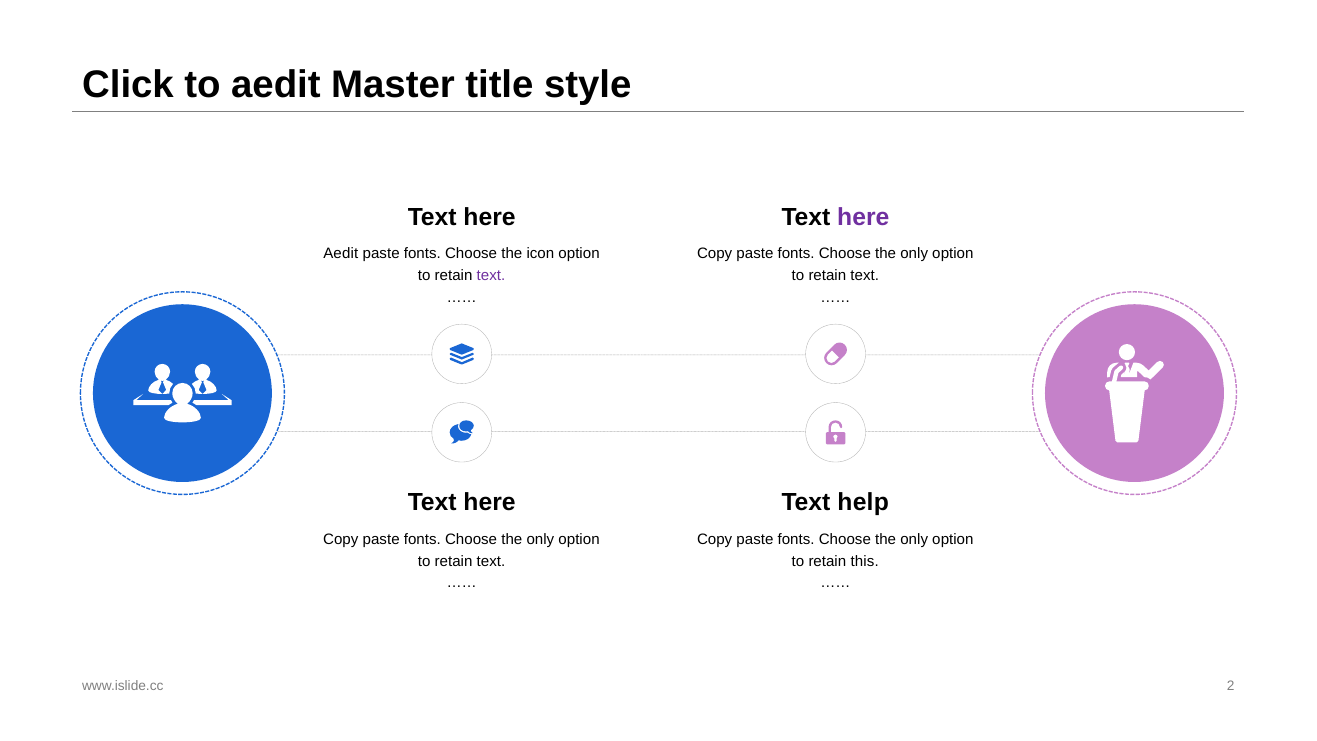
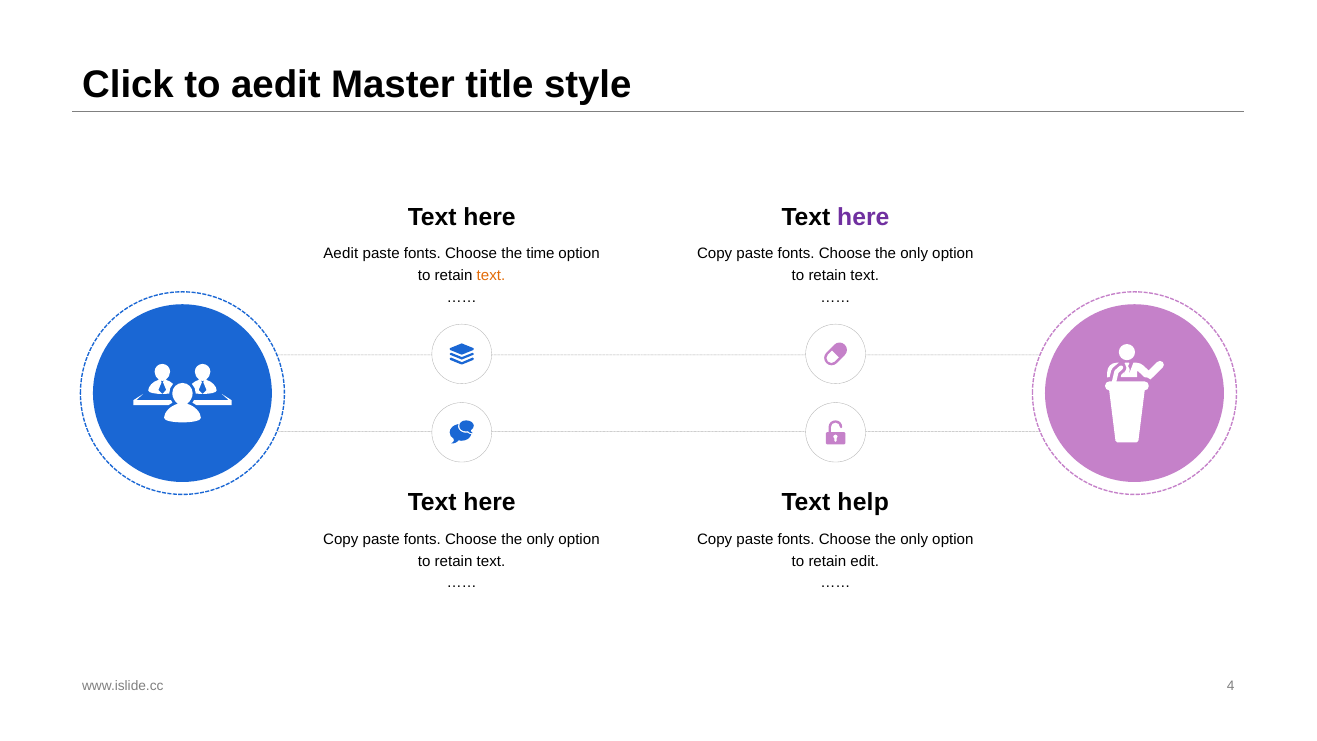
icon: icon -> time (540, 254)
text colour: purple -> orange (491, 276)
this: this -> edit (865, 561)
2: 2 -> 4 (1231, 686)
